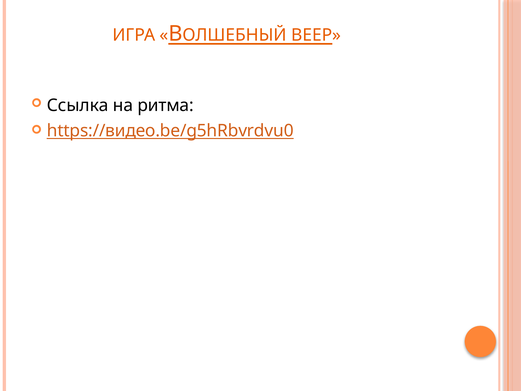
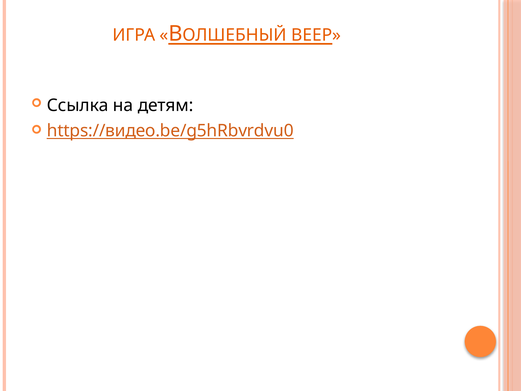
ритма: ритма -> детям (166, 105)
